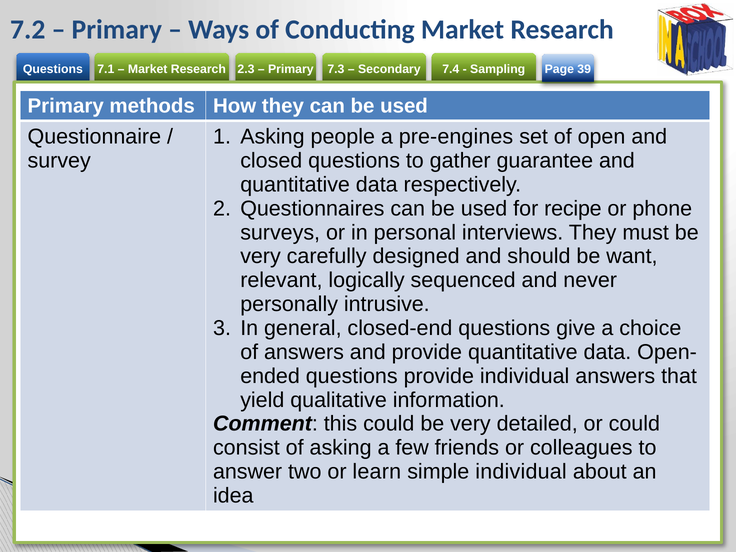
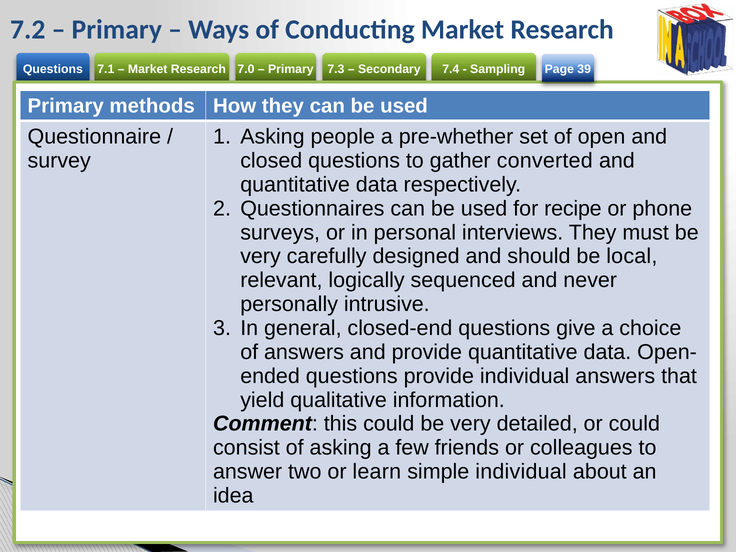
2.3: 2.3 -> 7.0 (246, 69)
pre-engines: pre-engines -> pre-whether (456, 137)
guarantee: guarantee -> converted (545, 161)
want: want -> local (632, 256)
